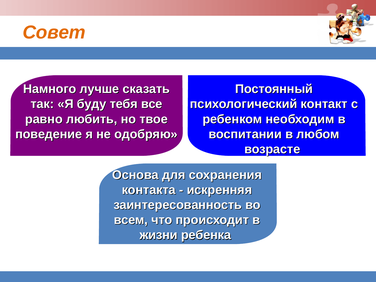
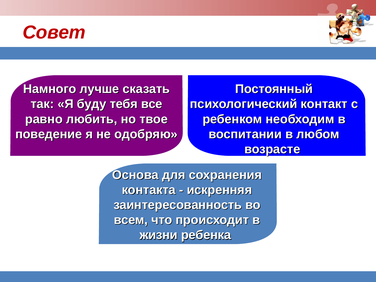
Совет colour: orange -> red (54, 32)
